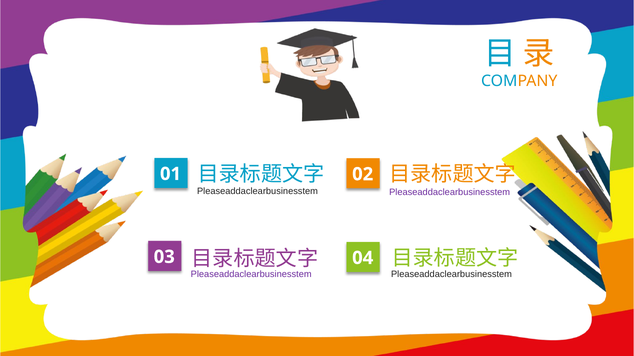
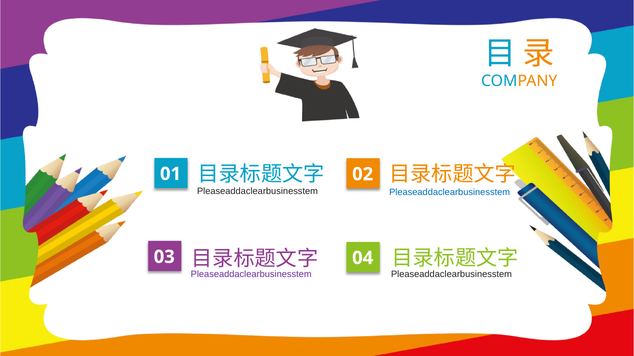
Pleaseaddaclearbusinesstem colour: purple -> blue (450, 192)
